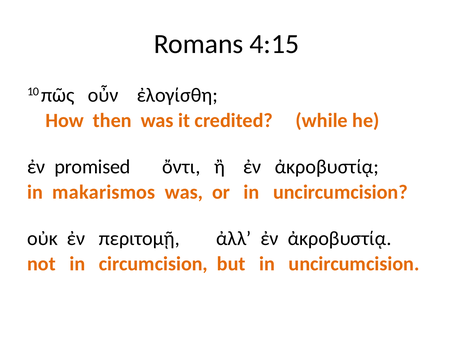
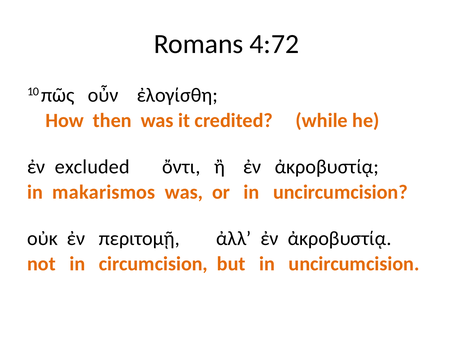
4:15: 4:15 -> 4:72 (274, 44)
promised: promised -> excluded (92, 167)
